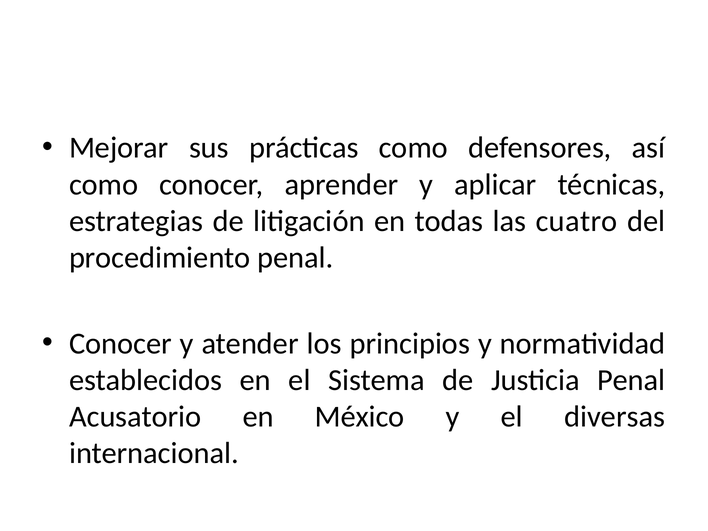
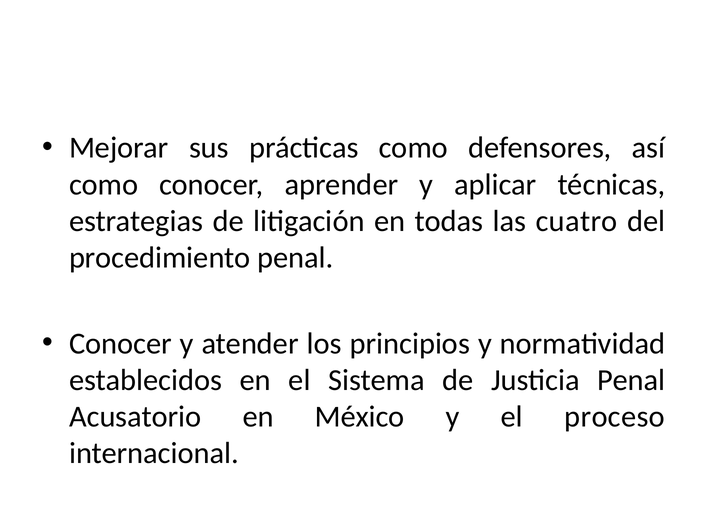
diversas: diversas -> proceso (615, 417)
